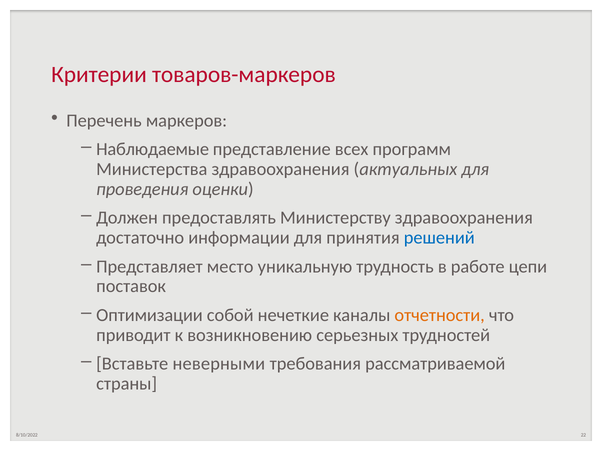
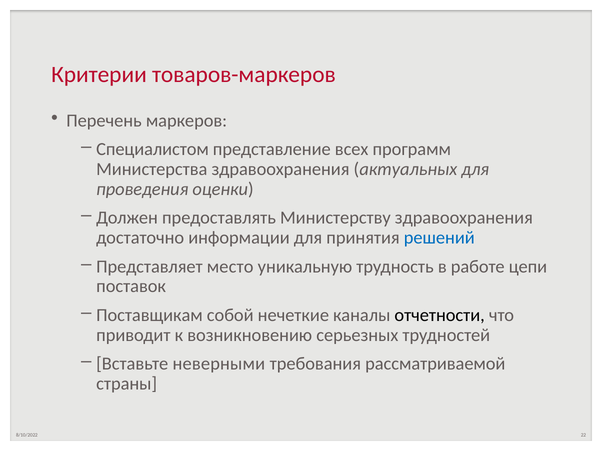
Наблюдаемые: Наблюдаемые -> Специалистом (153, 150)
Оптимизации: Оптимизации -> Поставщикам (149, 316)
отчетности colour: orange -> black (440, 316)
